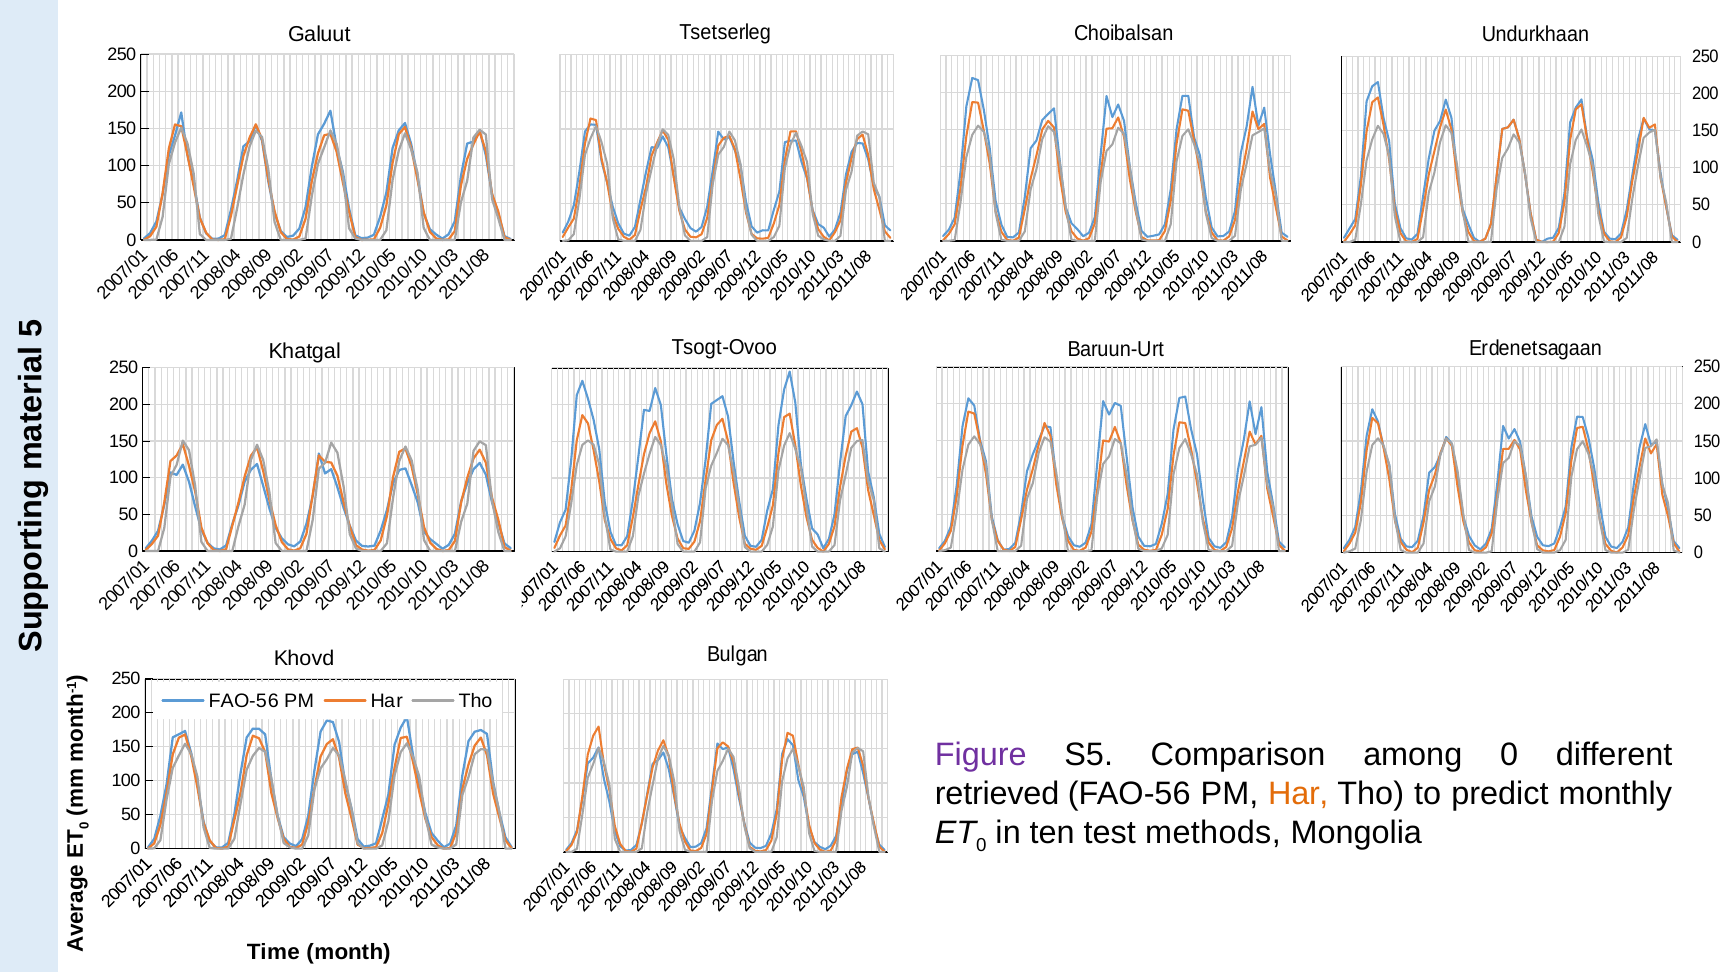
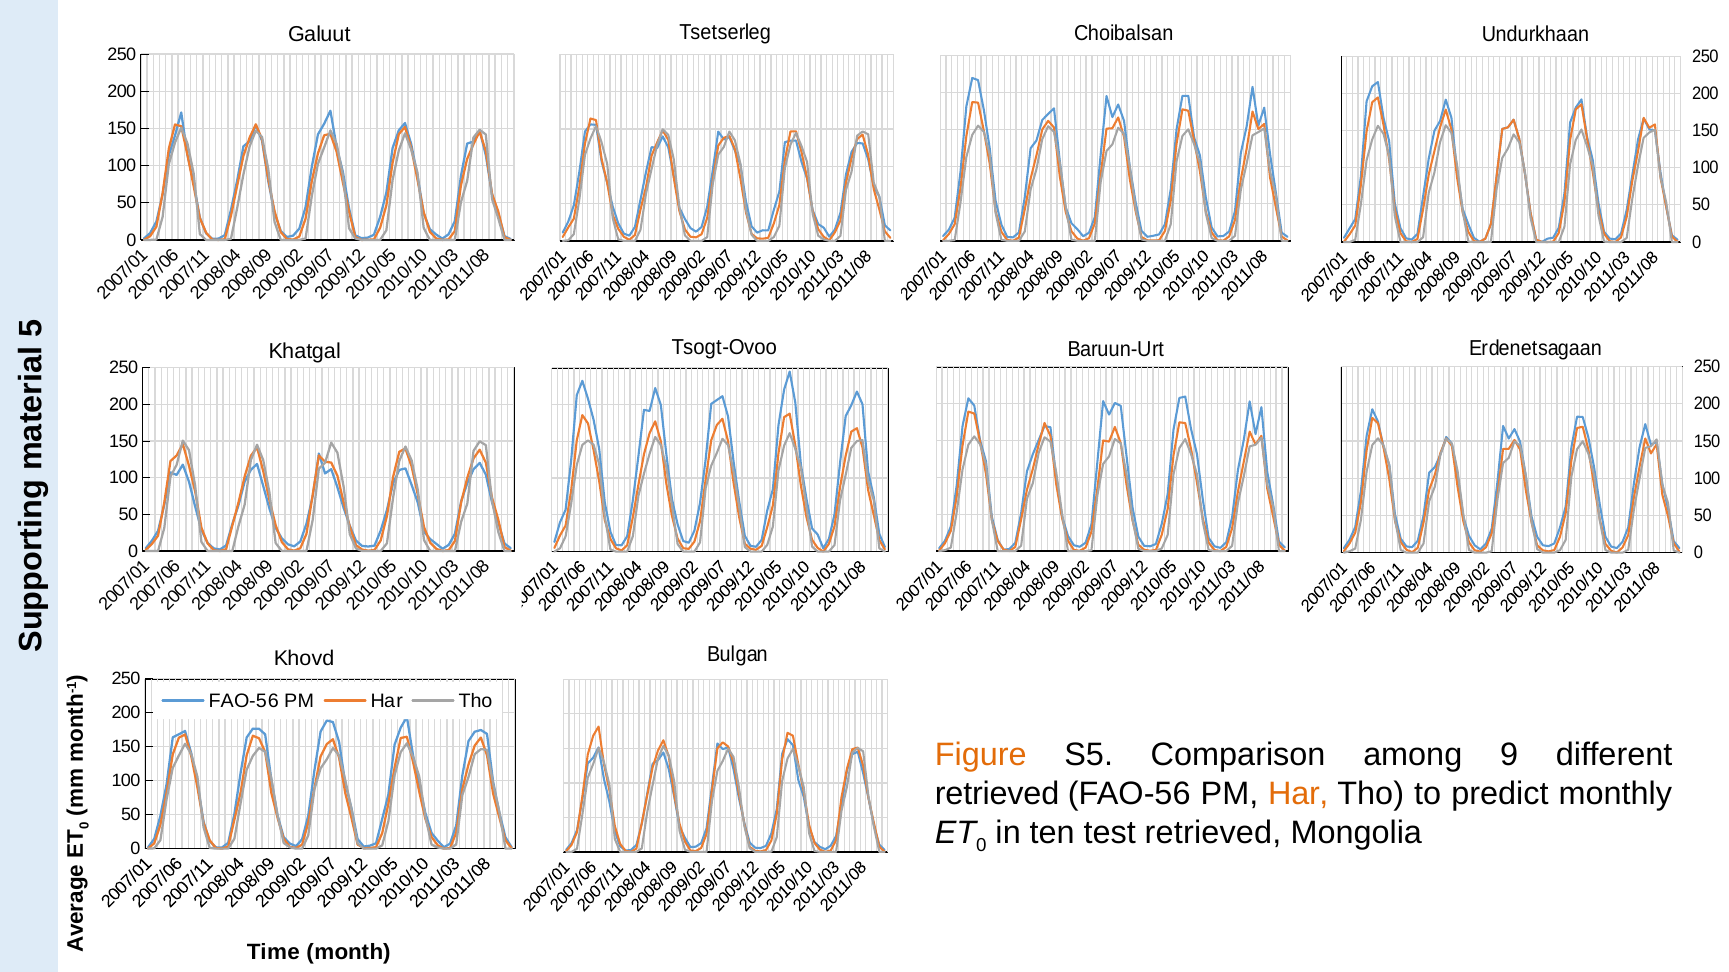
Figure colour: purple -> orange (981, 755)
among 0: 0 -> 9 (1509, 755)
test methods: methods -> retrieved (1213, 833)
